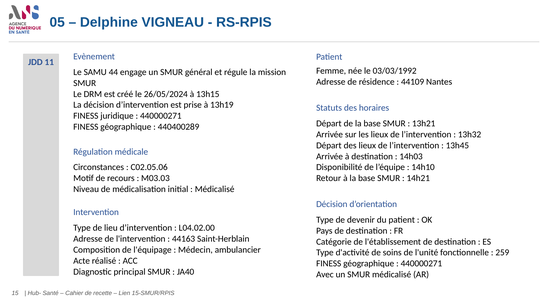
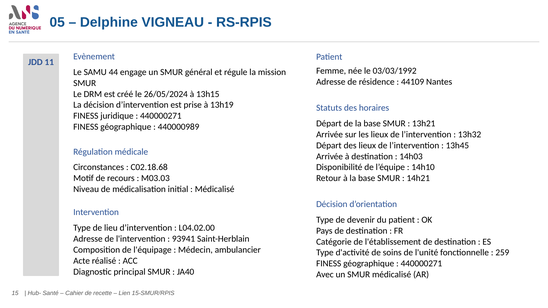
440400289: 440400289 -> 440000989 (179, 127)
C02.05.06: C02.05.06 -> C02.18.68 (149, 167)
44163: 44163 -> 93941 (184, 239)
